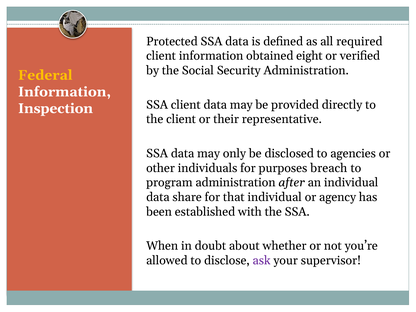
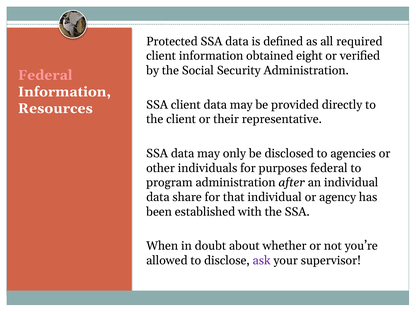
Federal colour: yellow -> pink (45, 75)
Inspection: Inspection -> Resources (55, 108)
purposes breach: breach -> federal (329, 168)
